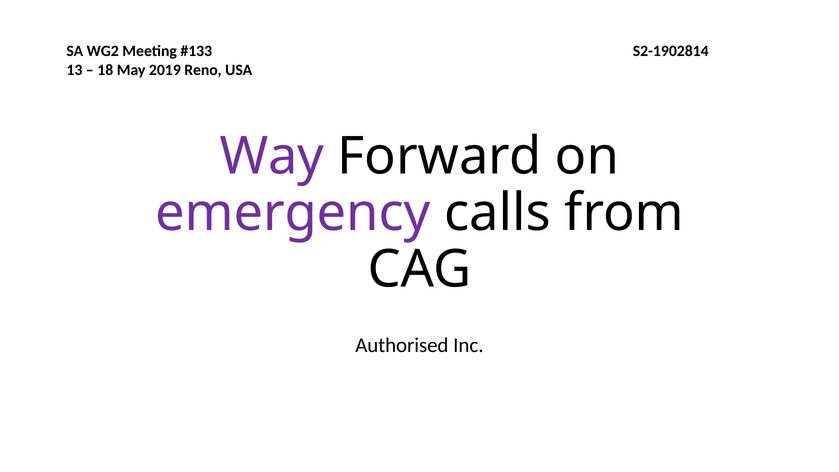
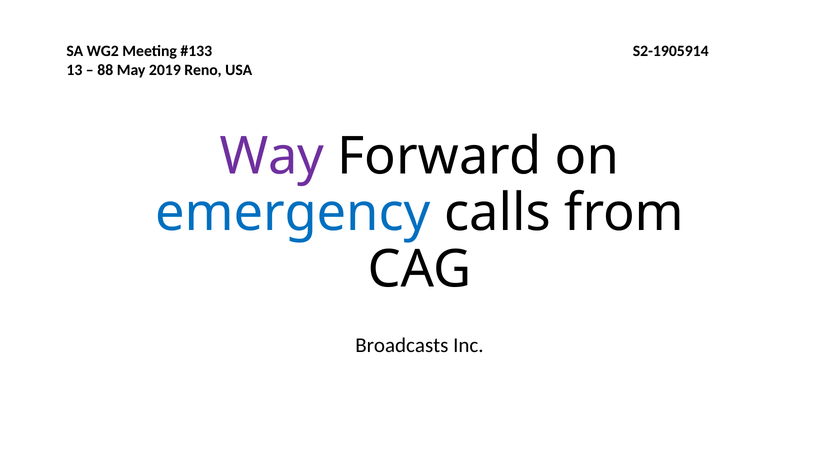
S2-1902814: S2-1902814 -> S2-1905914 (671, 51)
18: 18 -> 88 (105, 70)
emergency colour: purple -> blue (293, 213)
Authorised: Authorised -> Broadcasts (402, 345)
